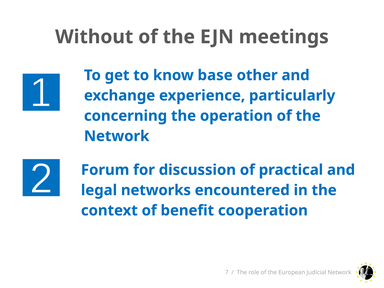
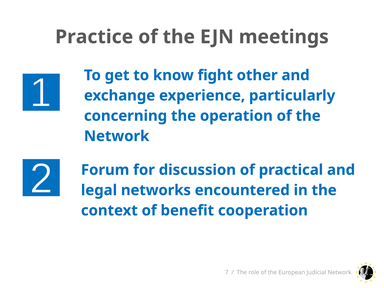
Without: Without -> Practice (94, 37)
base: base -> fight (215, 75)
